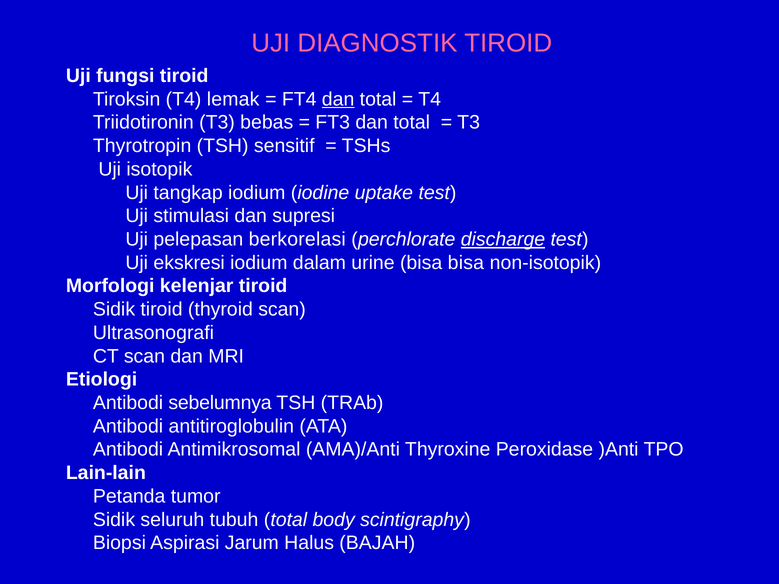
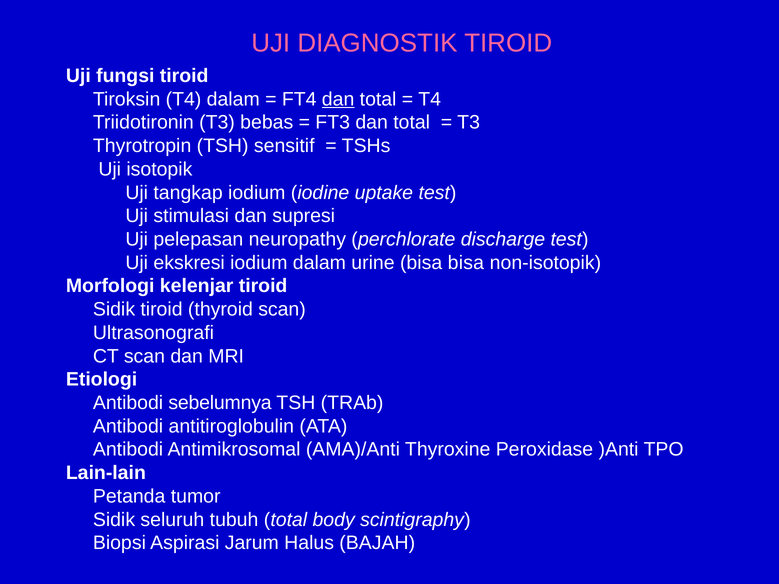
T4 lemak: lemak -> dalam (233, 99)
berkorelasi: berkorelasi -> neuropathy (297, 239)
discharge underline: present -> none (503, 239)
